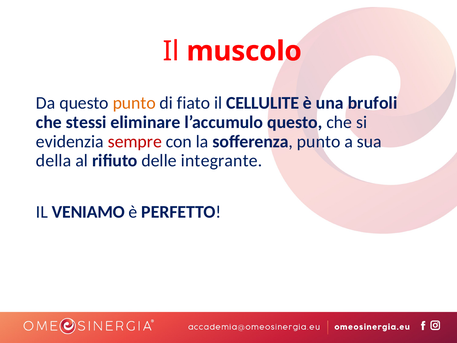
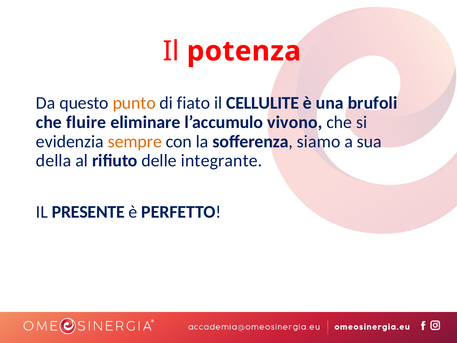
muscolo: muscolo -> potenza (244, 51)
stessi: stessi -> fluire (86, 122)
l’accumulo questo: questo -> vivono (295, 122)
sempre colour: red -> orange (135, 141)
sofferenza punto: punto -> siamo (319, 141)
VENIAMO: VENIAMO -> PRESENTE (88, 212)
